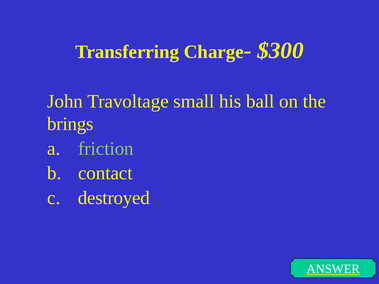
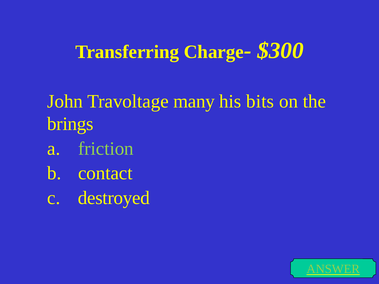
small: small -> many (194, 101)
ball: ball -> bits (260, 101)
ANSWER colour: white -> light green (333, 269)
